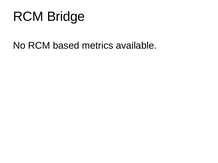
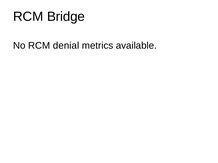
based: based -> denial (66, 46)
